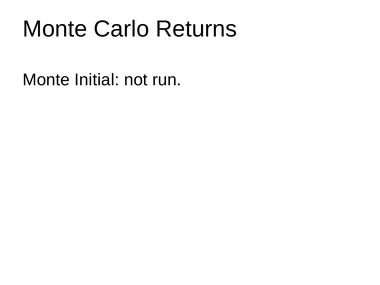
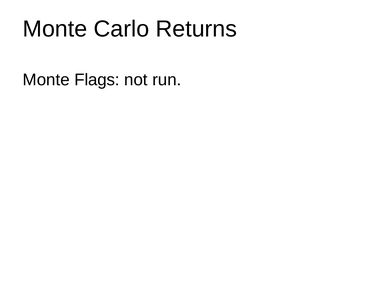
Initial: Initial -> Flags (97, 80)
